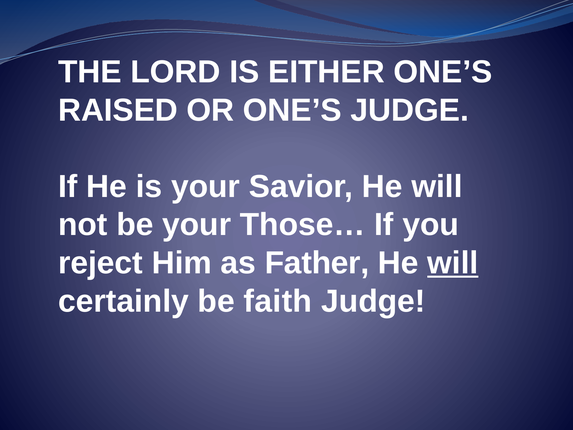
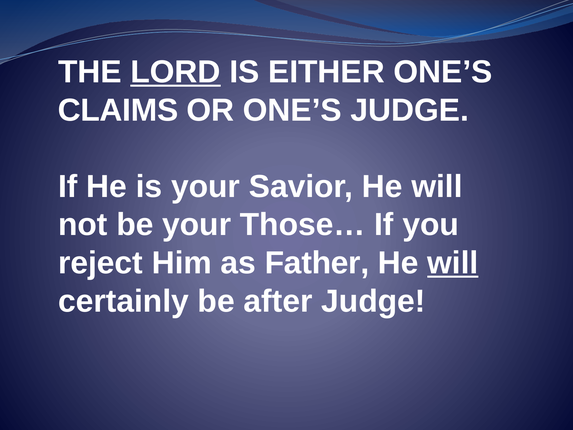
LORD underline: none -> present (176, 72)
RAISED: RAISED -> CLAIMS (118, 110)
faith: faith -> after (278, 301)
